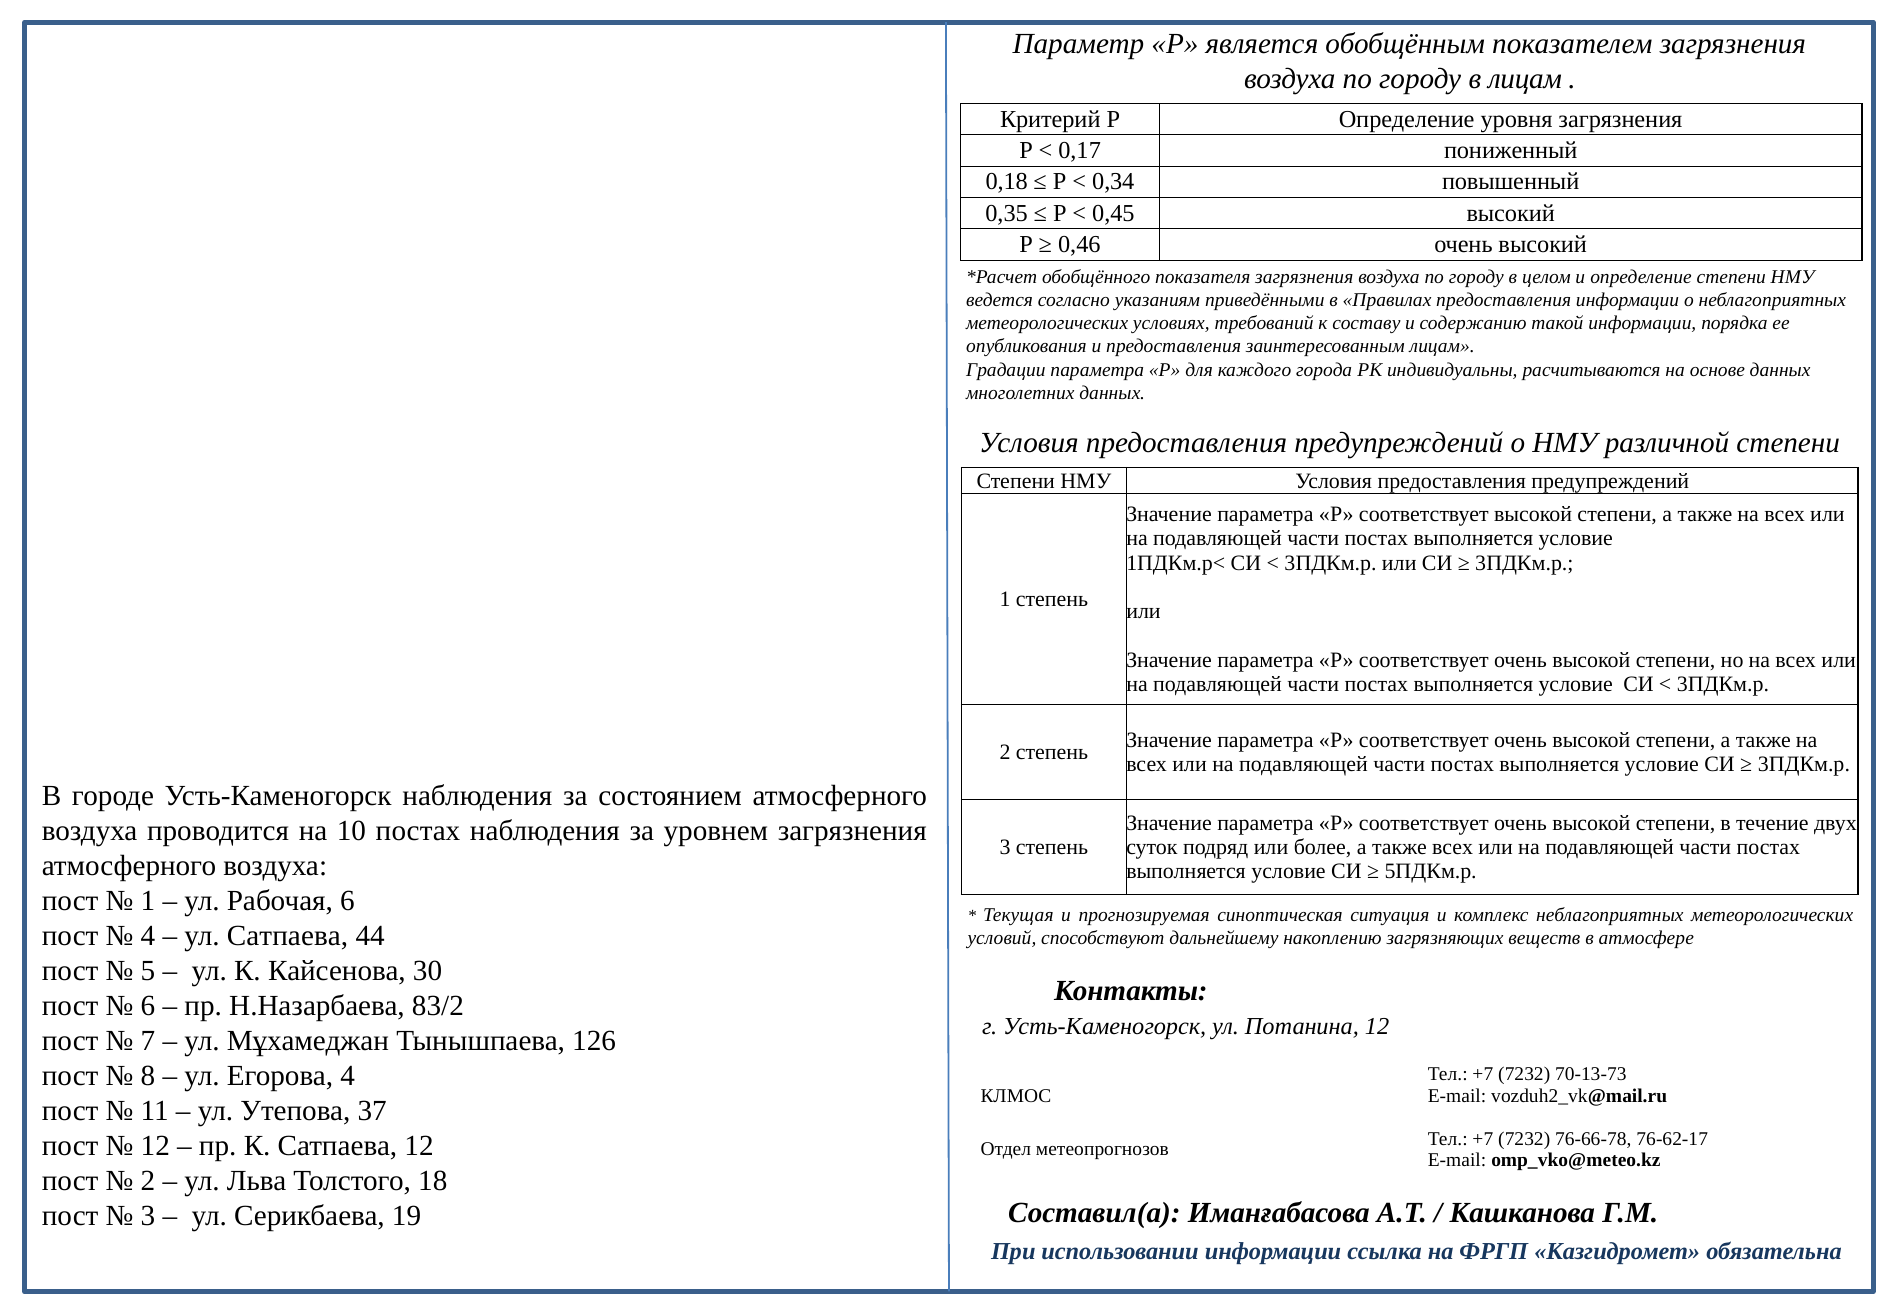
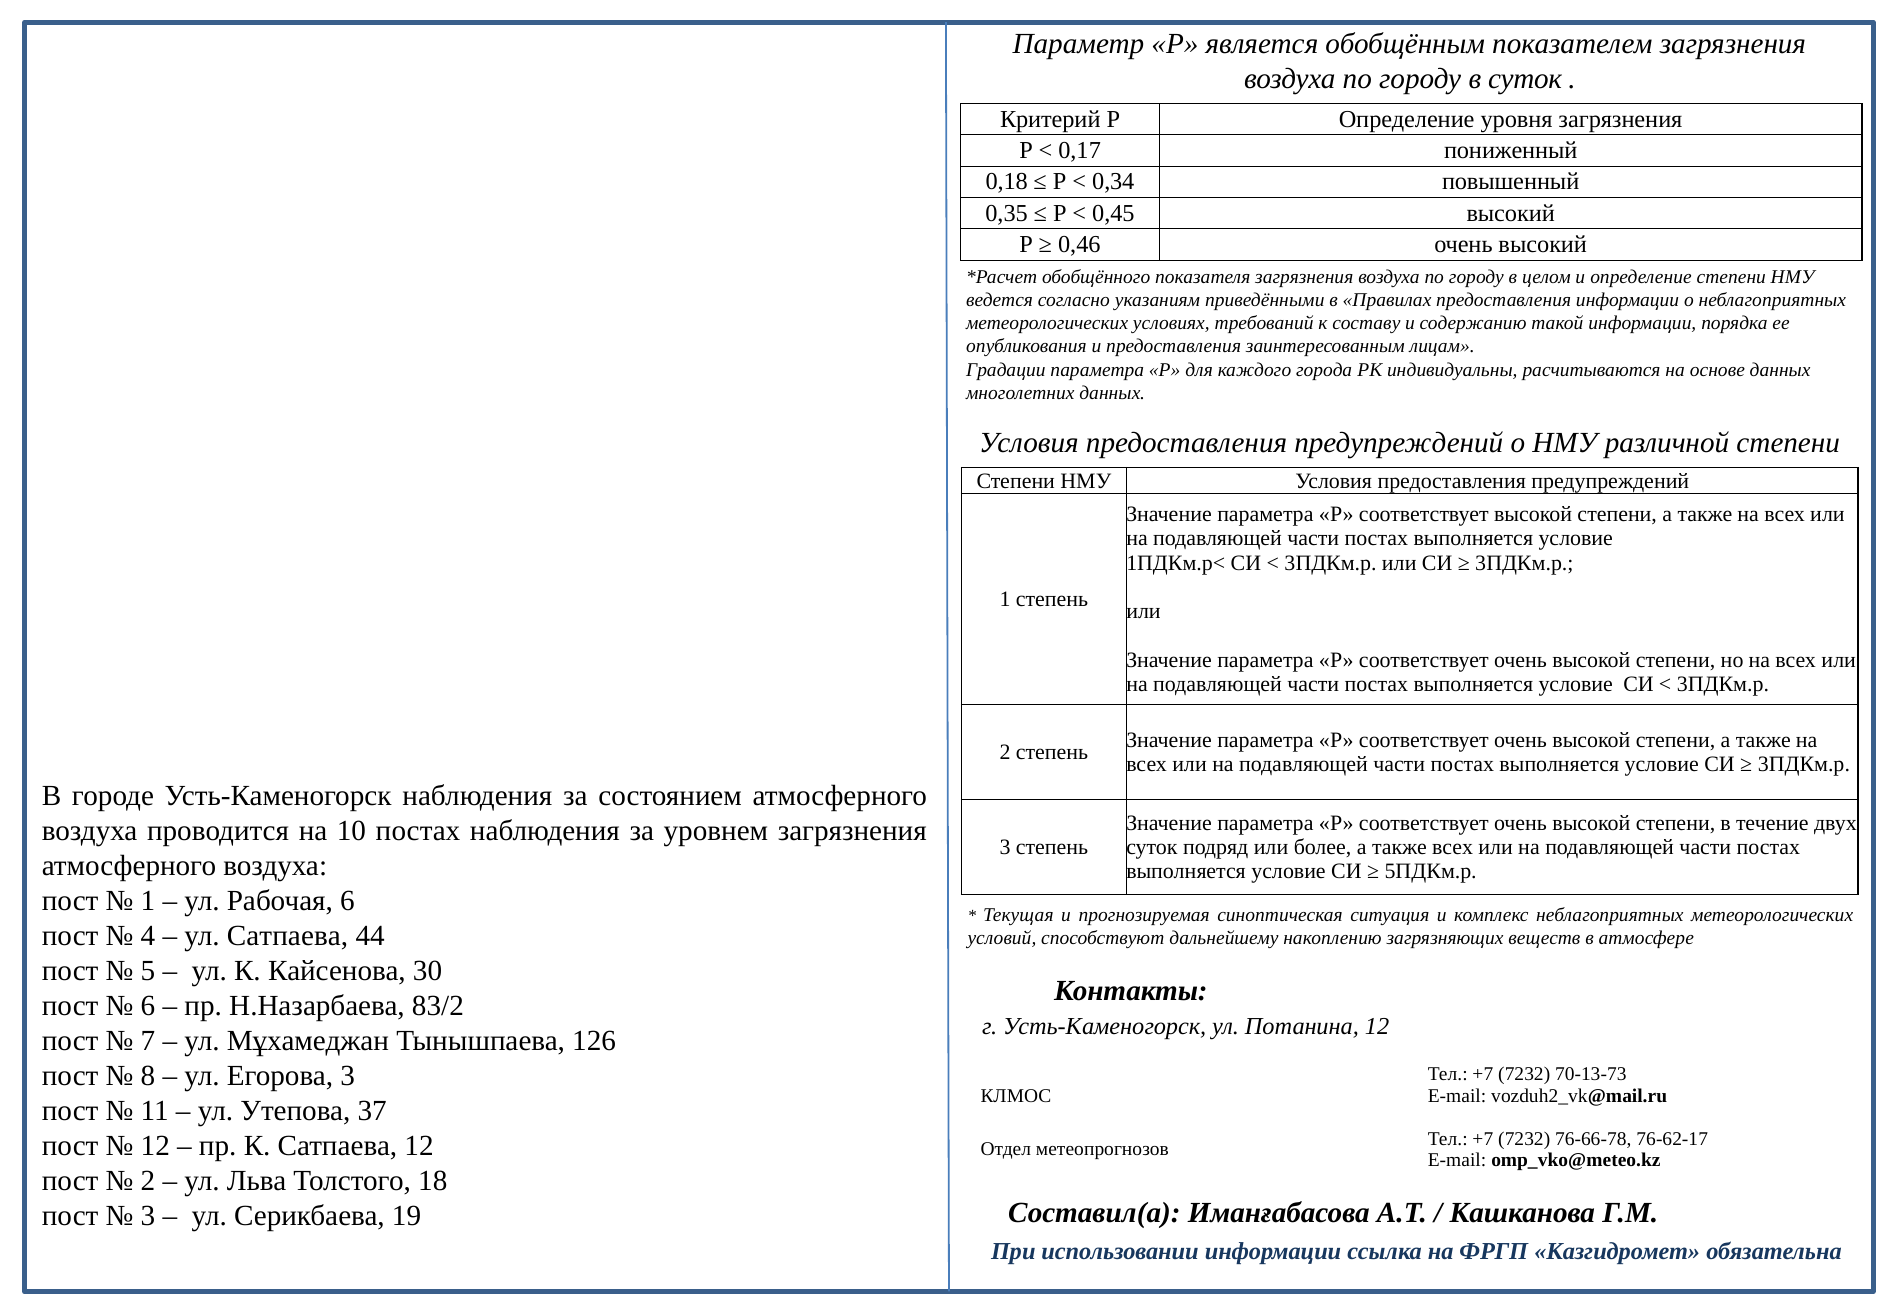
в лицам: лицам -> суток (1525, 78)
Егорова 4: 4 -> 3 (348, 1076)
